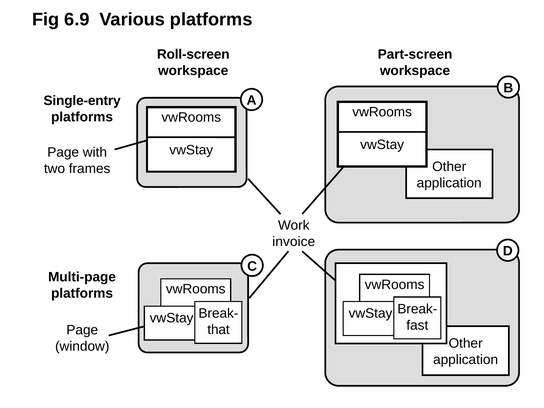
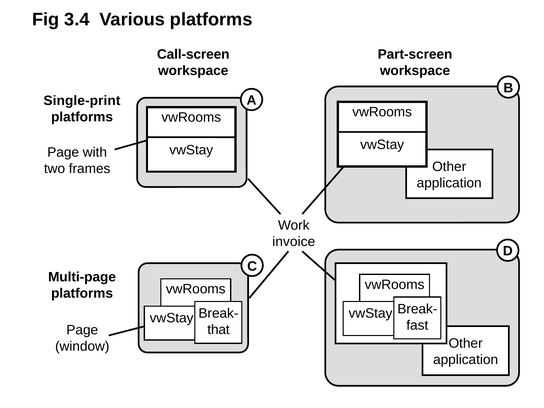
6.9: 6.9 -> 3.4 (77, 19)
Roll-screen: Roll-screen -> Call-screen (193, 54)
Single-entry: Single-entry -> Single-print (82, 101)
